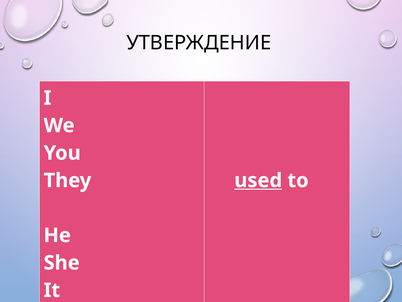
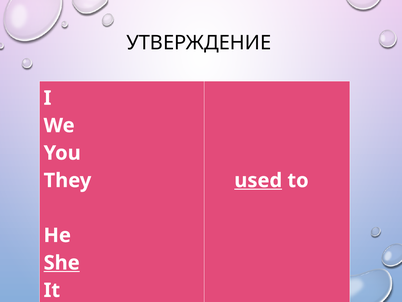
She underline: none -> present (62, 262)
